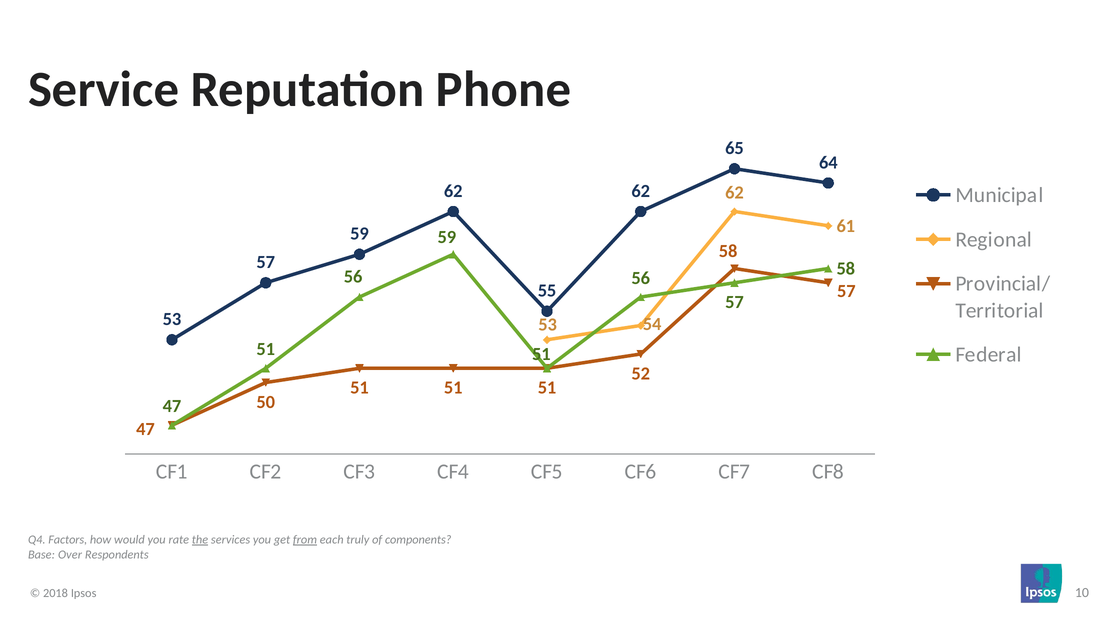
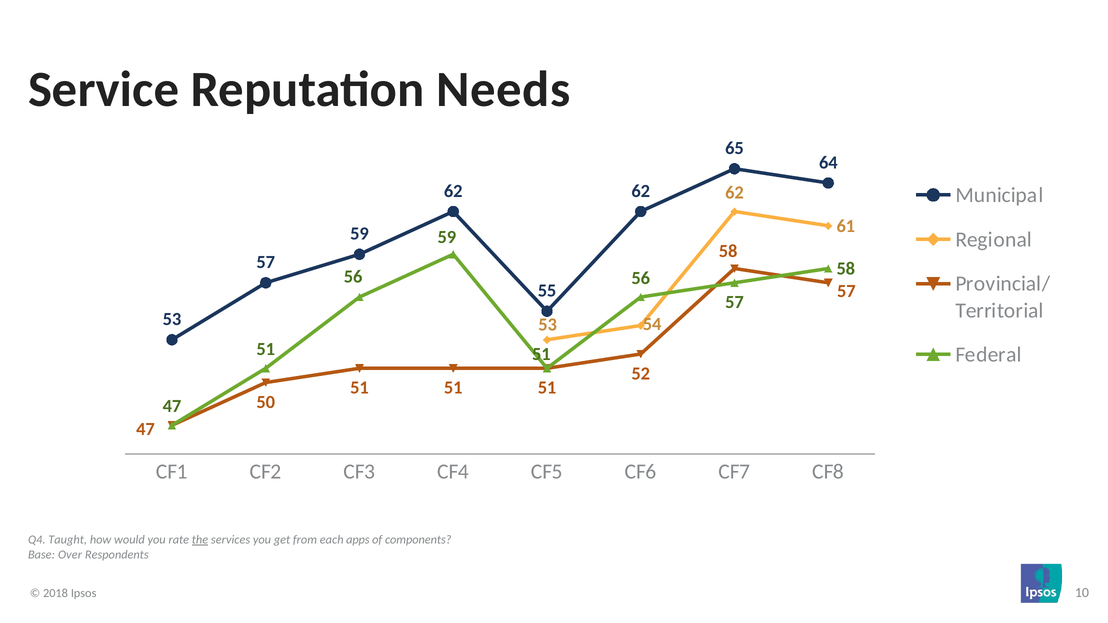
Phone: Phone -> Needs (503, 90)
Factors: Factors -> Taught (68, 540)
from underline: present -> none (305, 540)
truly: truly -> apps (358, 540)
